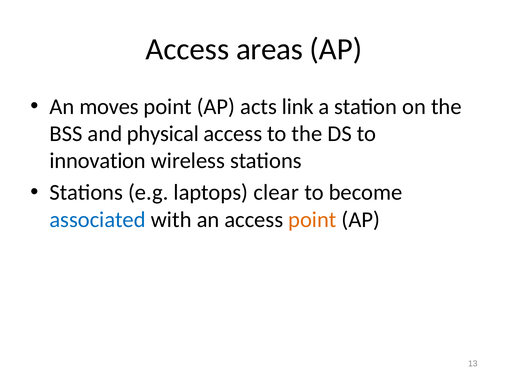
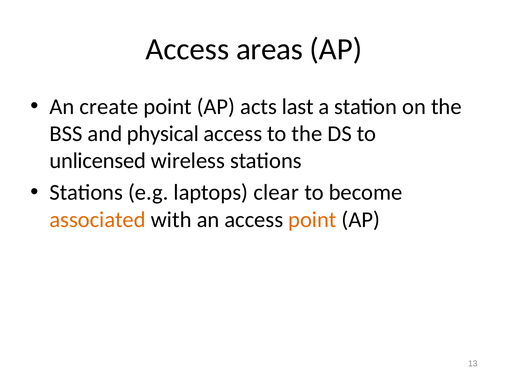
moves: moves -> create (109, 107)
link: link -> last (298, 107)
innovation: innovation -> unlicensed (98, 161)
associated colour: blue -> orange (98, 220)
